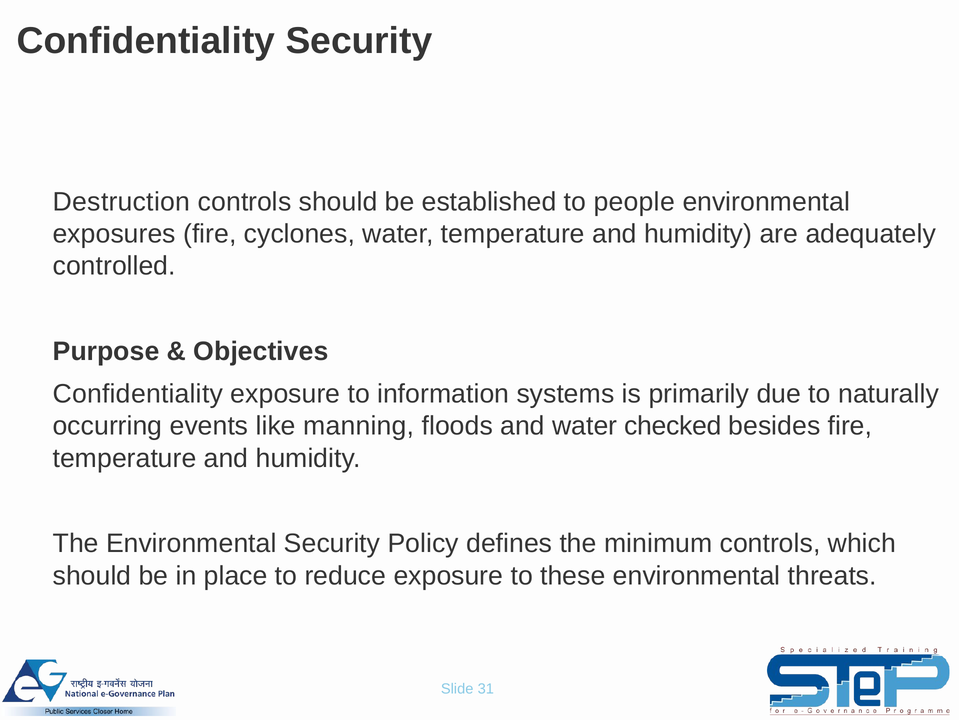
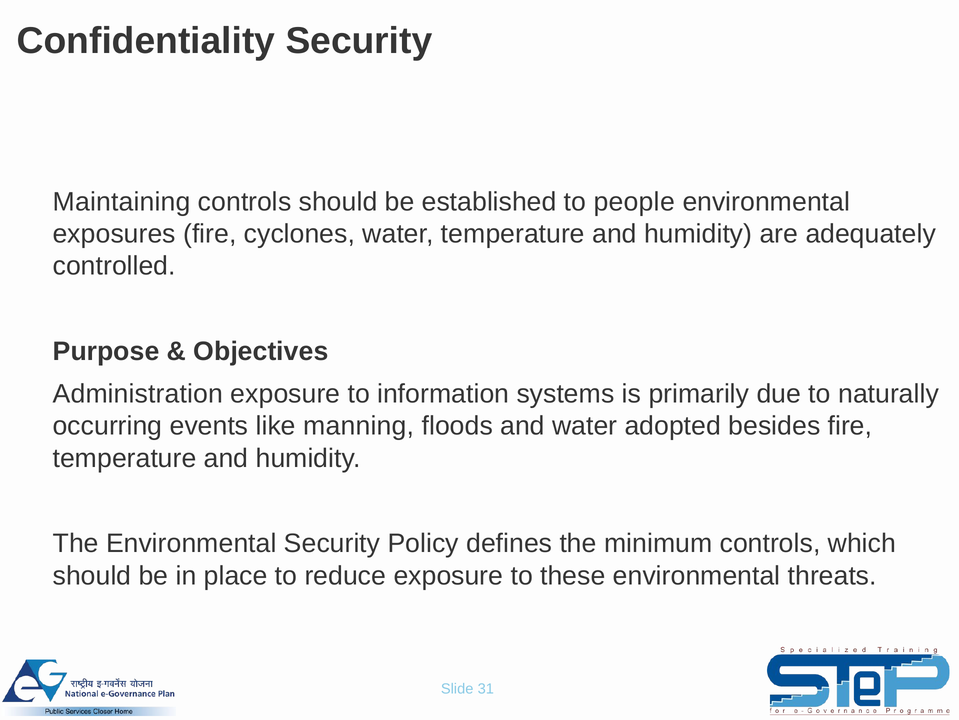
Destruction: Destruction -> Maintaining (122, 202)
Confidentiality: Confidentiality -> Administration (138, 394)
checked: checked -> adopted (673, 426)
